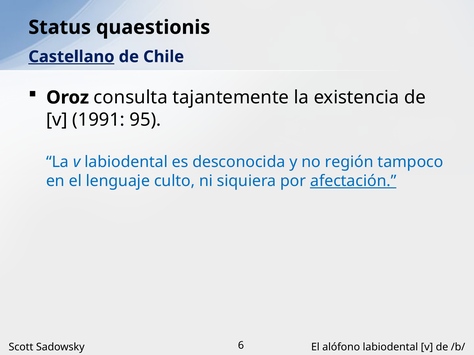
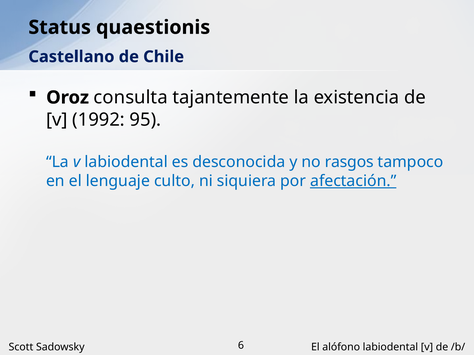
Castellano underline: present -> none (71, 57)
1991: 1991 -> 1992 (99, 120)
región: región -> rasgos (349, 162)
